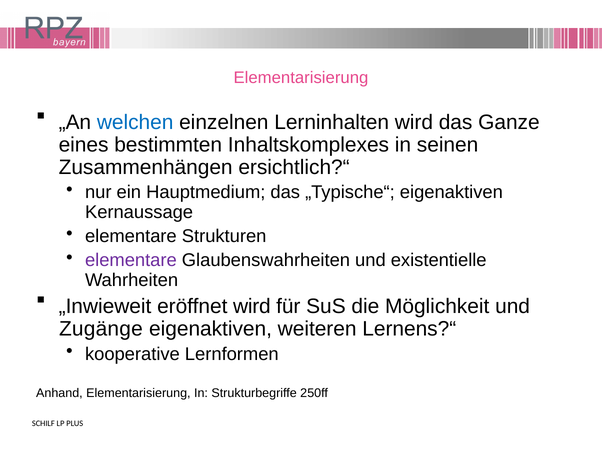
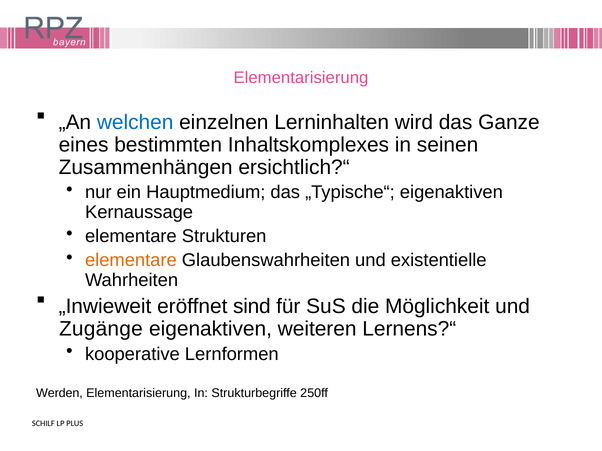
elementare colour: purple -> orange (131, 261)
eröffnet wird: wird -> sind (252, 307)
Anhand: Anhand -> Werden (59, 394)
